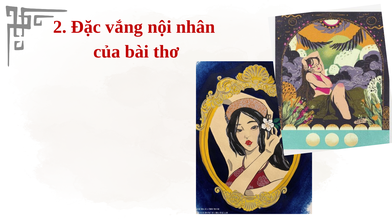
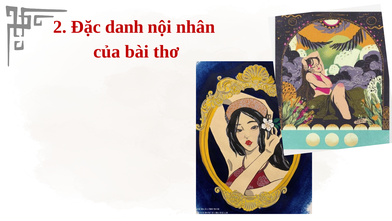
vắng: vắng -> danh (124, 27)
